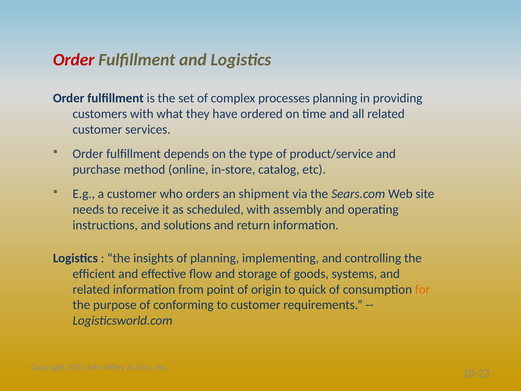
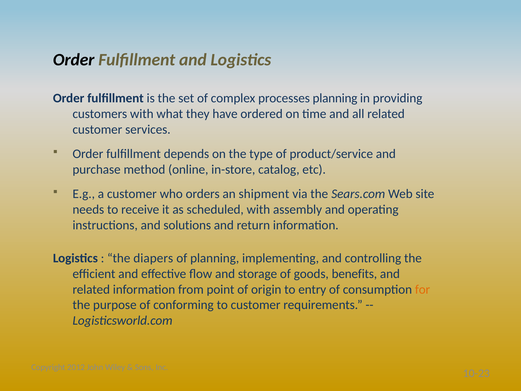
Order colour: red -> black (74, 60)
insights: insights -> diapers (153, 258)
systems: systems -> benefits (354, 274)
quick: quick -> entry (312, 289)
